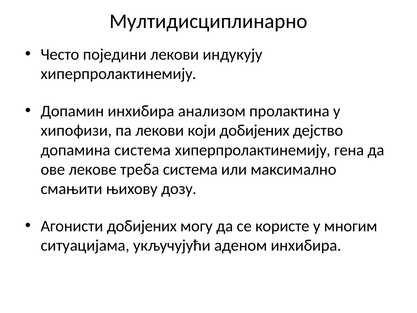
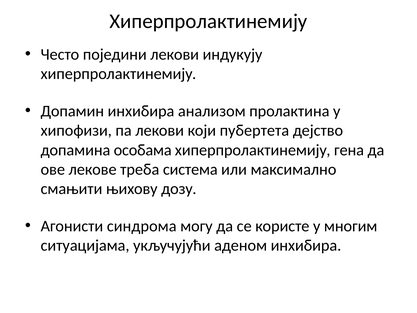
Мултидисциплинарно: Мултидисциплинарно -> Хиперпролактинемију (208, 21)
који добијених: добијених -> пубертета (254, 130)
допамина система: система -> особама (143, 150)
Агонисти добијених: добијених -> синдрома (142, 226)
